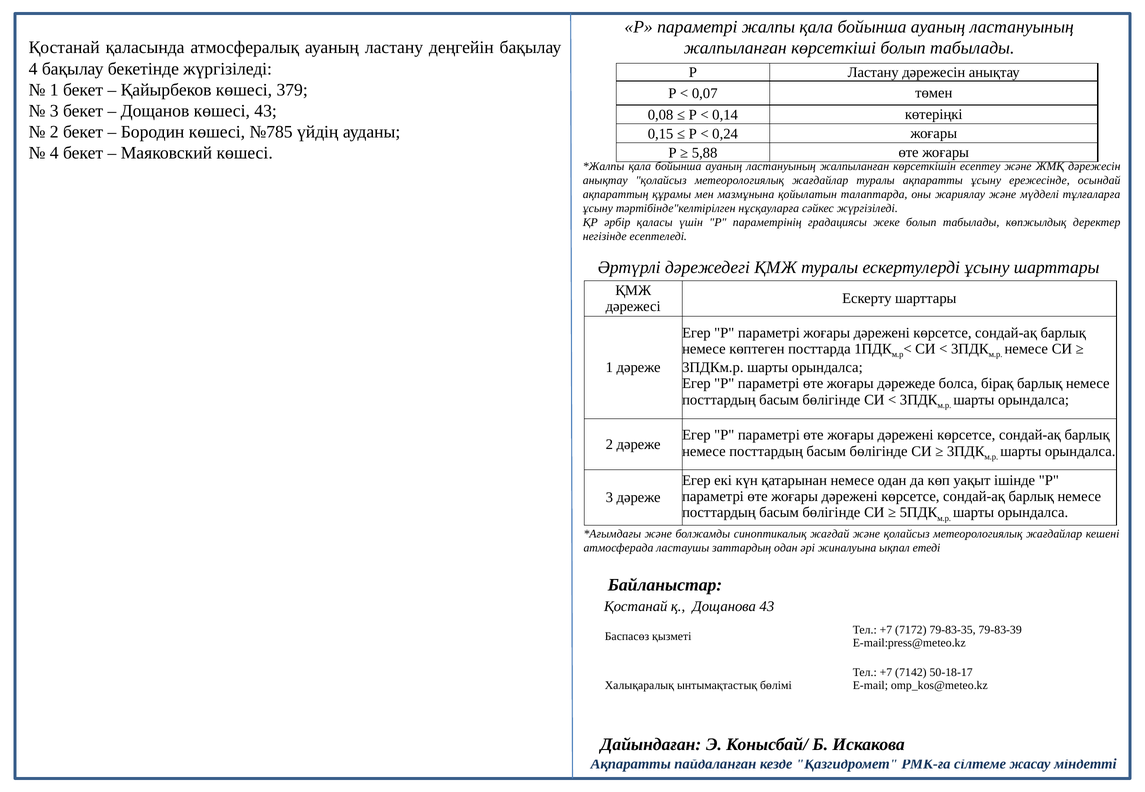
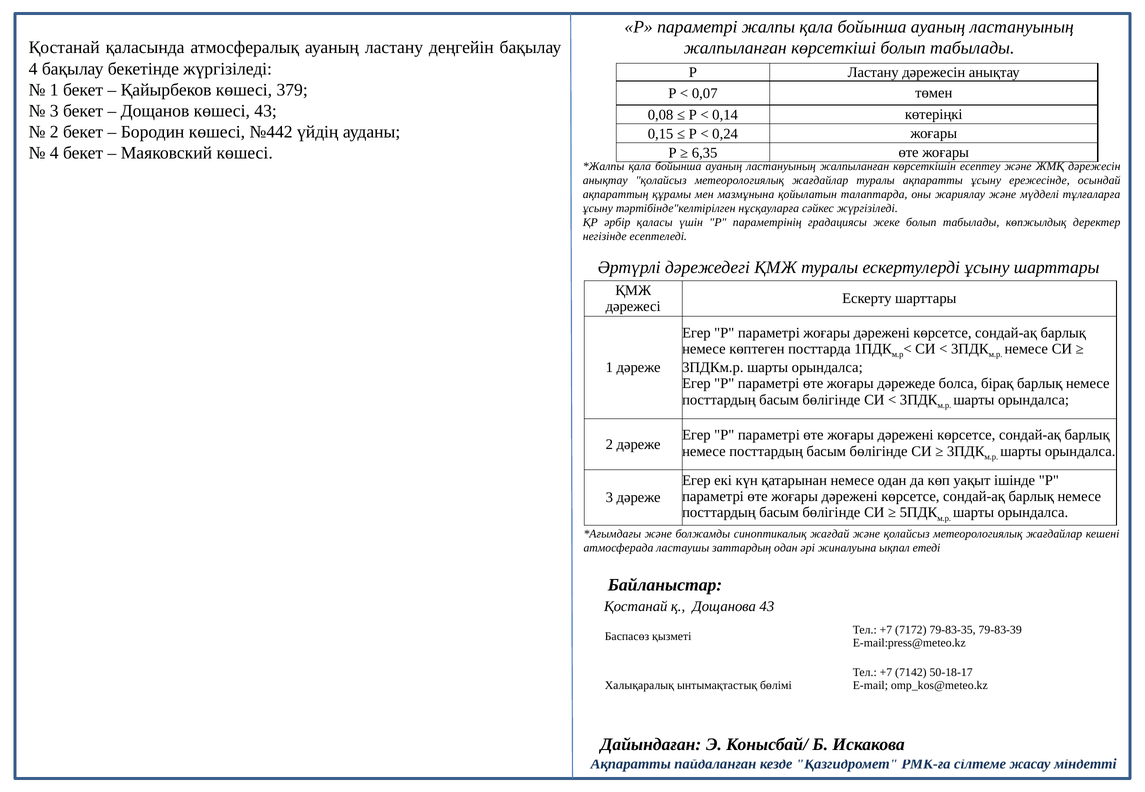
№785: №785 -> №442 (271, 132)
5,88: 5,88 -> 6,35 (705, 153)
